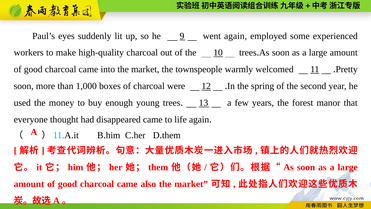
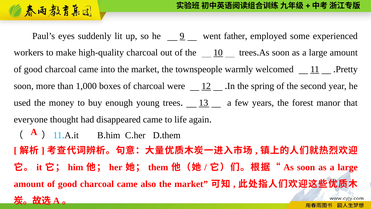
went again: again -> father (236, 36)
